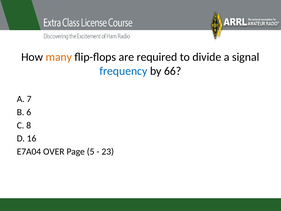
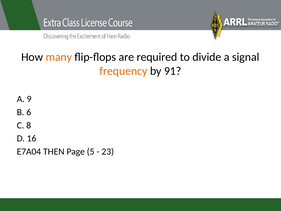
frequency colour: blue -> orange (123, 71)
66: 66 -> 91 (173, 71)
7: 7 -> 9 (29, 99)
OVER: OVER -> THEN (54, 151)
